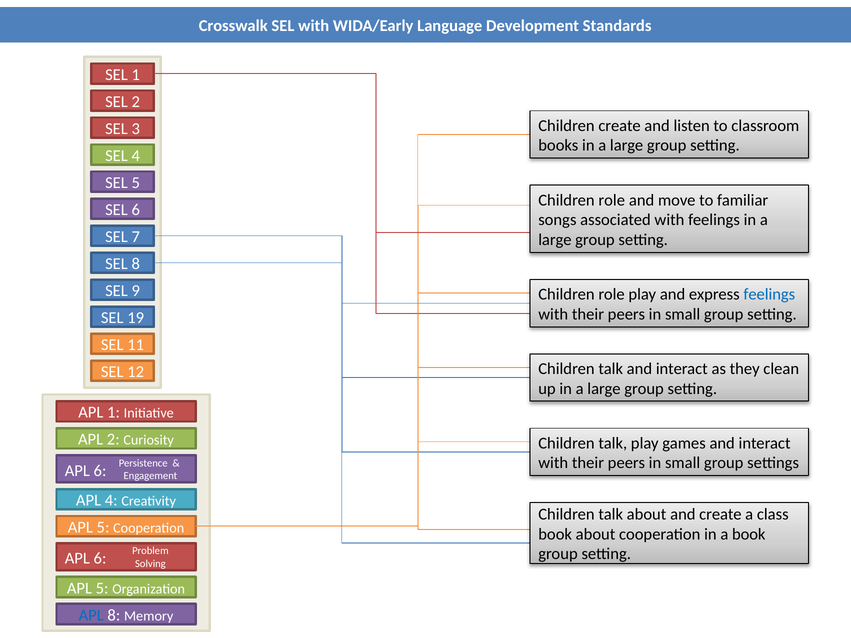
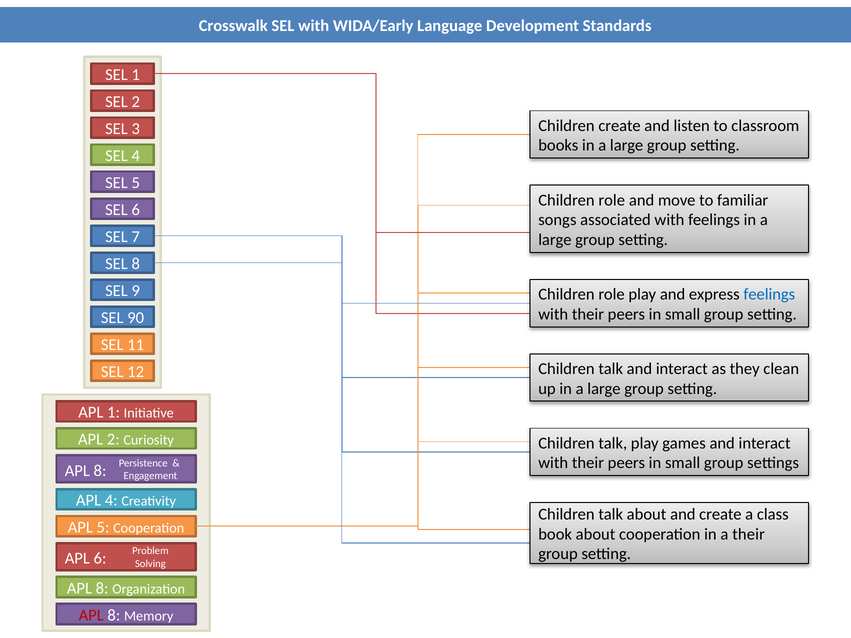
19: 19 -> 90 (136, 318)
6: 6 -> 8 (100, 471)
a book: book -> their (749, 534)
5: 5 -> 8 (102, 588)
APL colour: blue -> red (91, 615)
